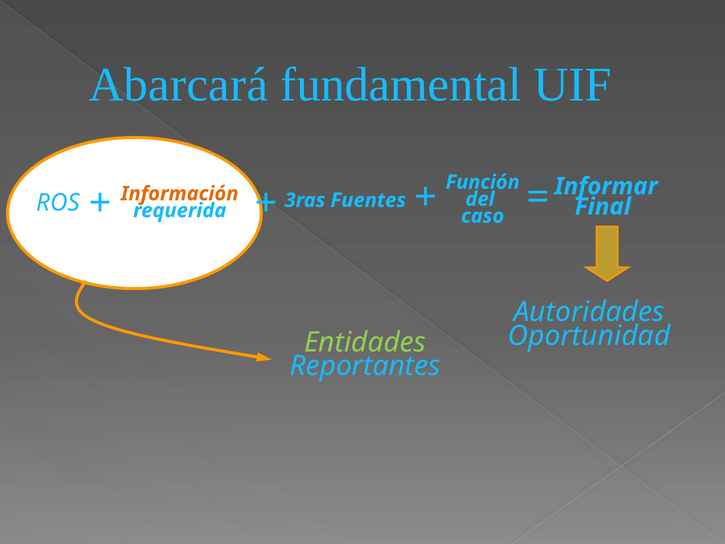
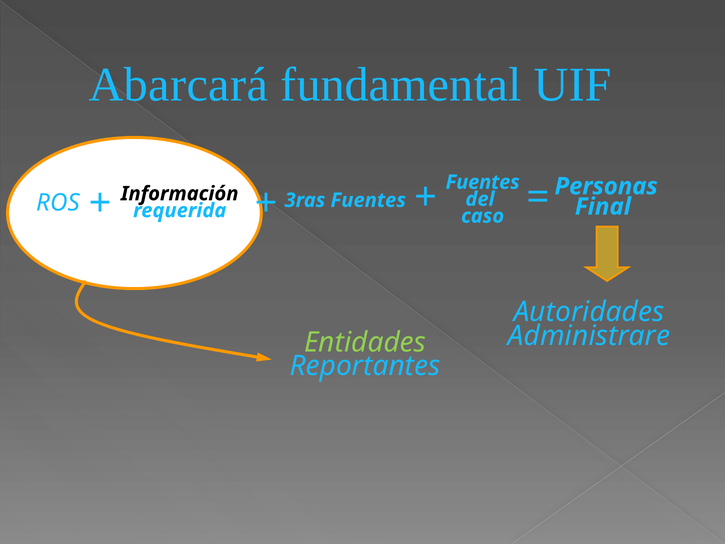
Función: Función -> Fuentes (483, 182)
Informar: Informar -> Personas (606, 186)
Información colour: orange -> black (180, 194)
Oportunidad: Oportunidad -> Administrare (589, 336)
